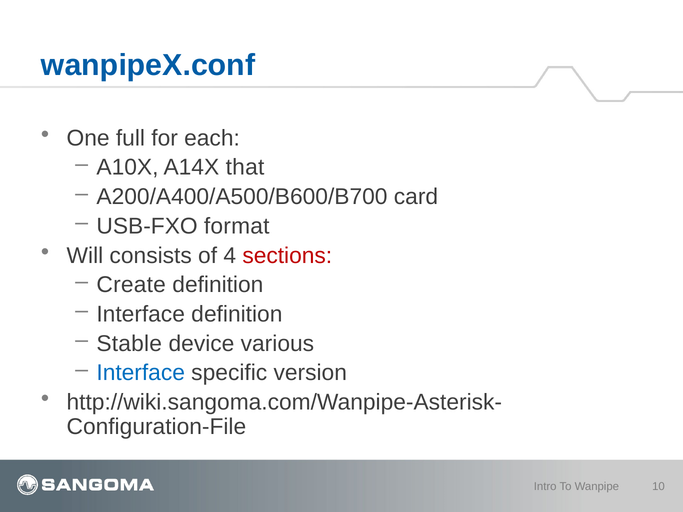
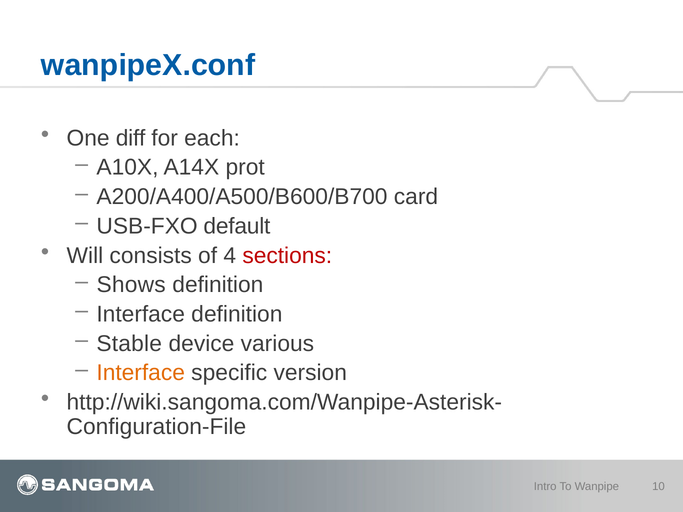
full: full -> diff (131, 138)
that: that -> prot (245, 168)
format: format -> default (237, 226)
Create: Create -> Shows (131, 285)
Interface colour: blue -> orange (141, 373)
